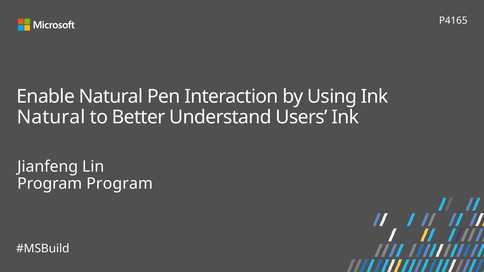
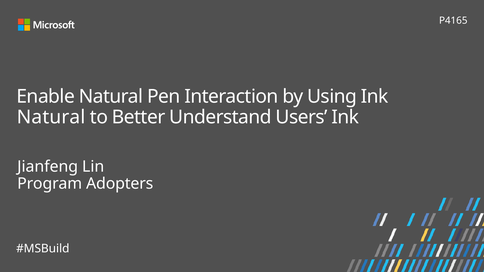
Program Program: Program -> Adopters (120, 184)
